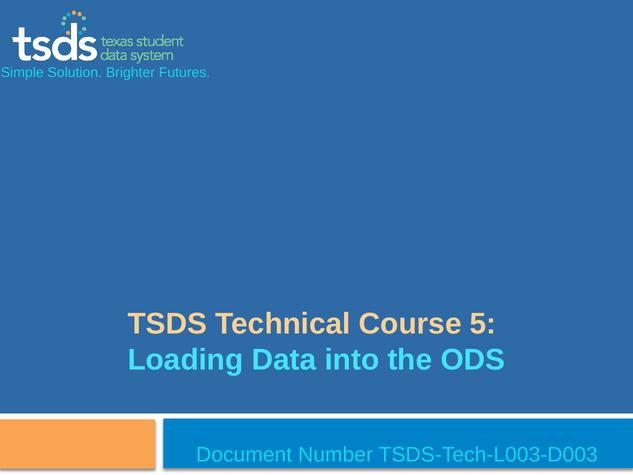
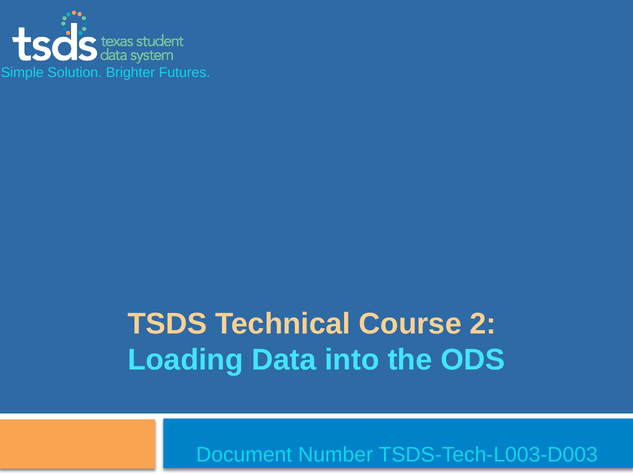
5: 5 -> 2 (483, 324)
